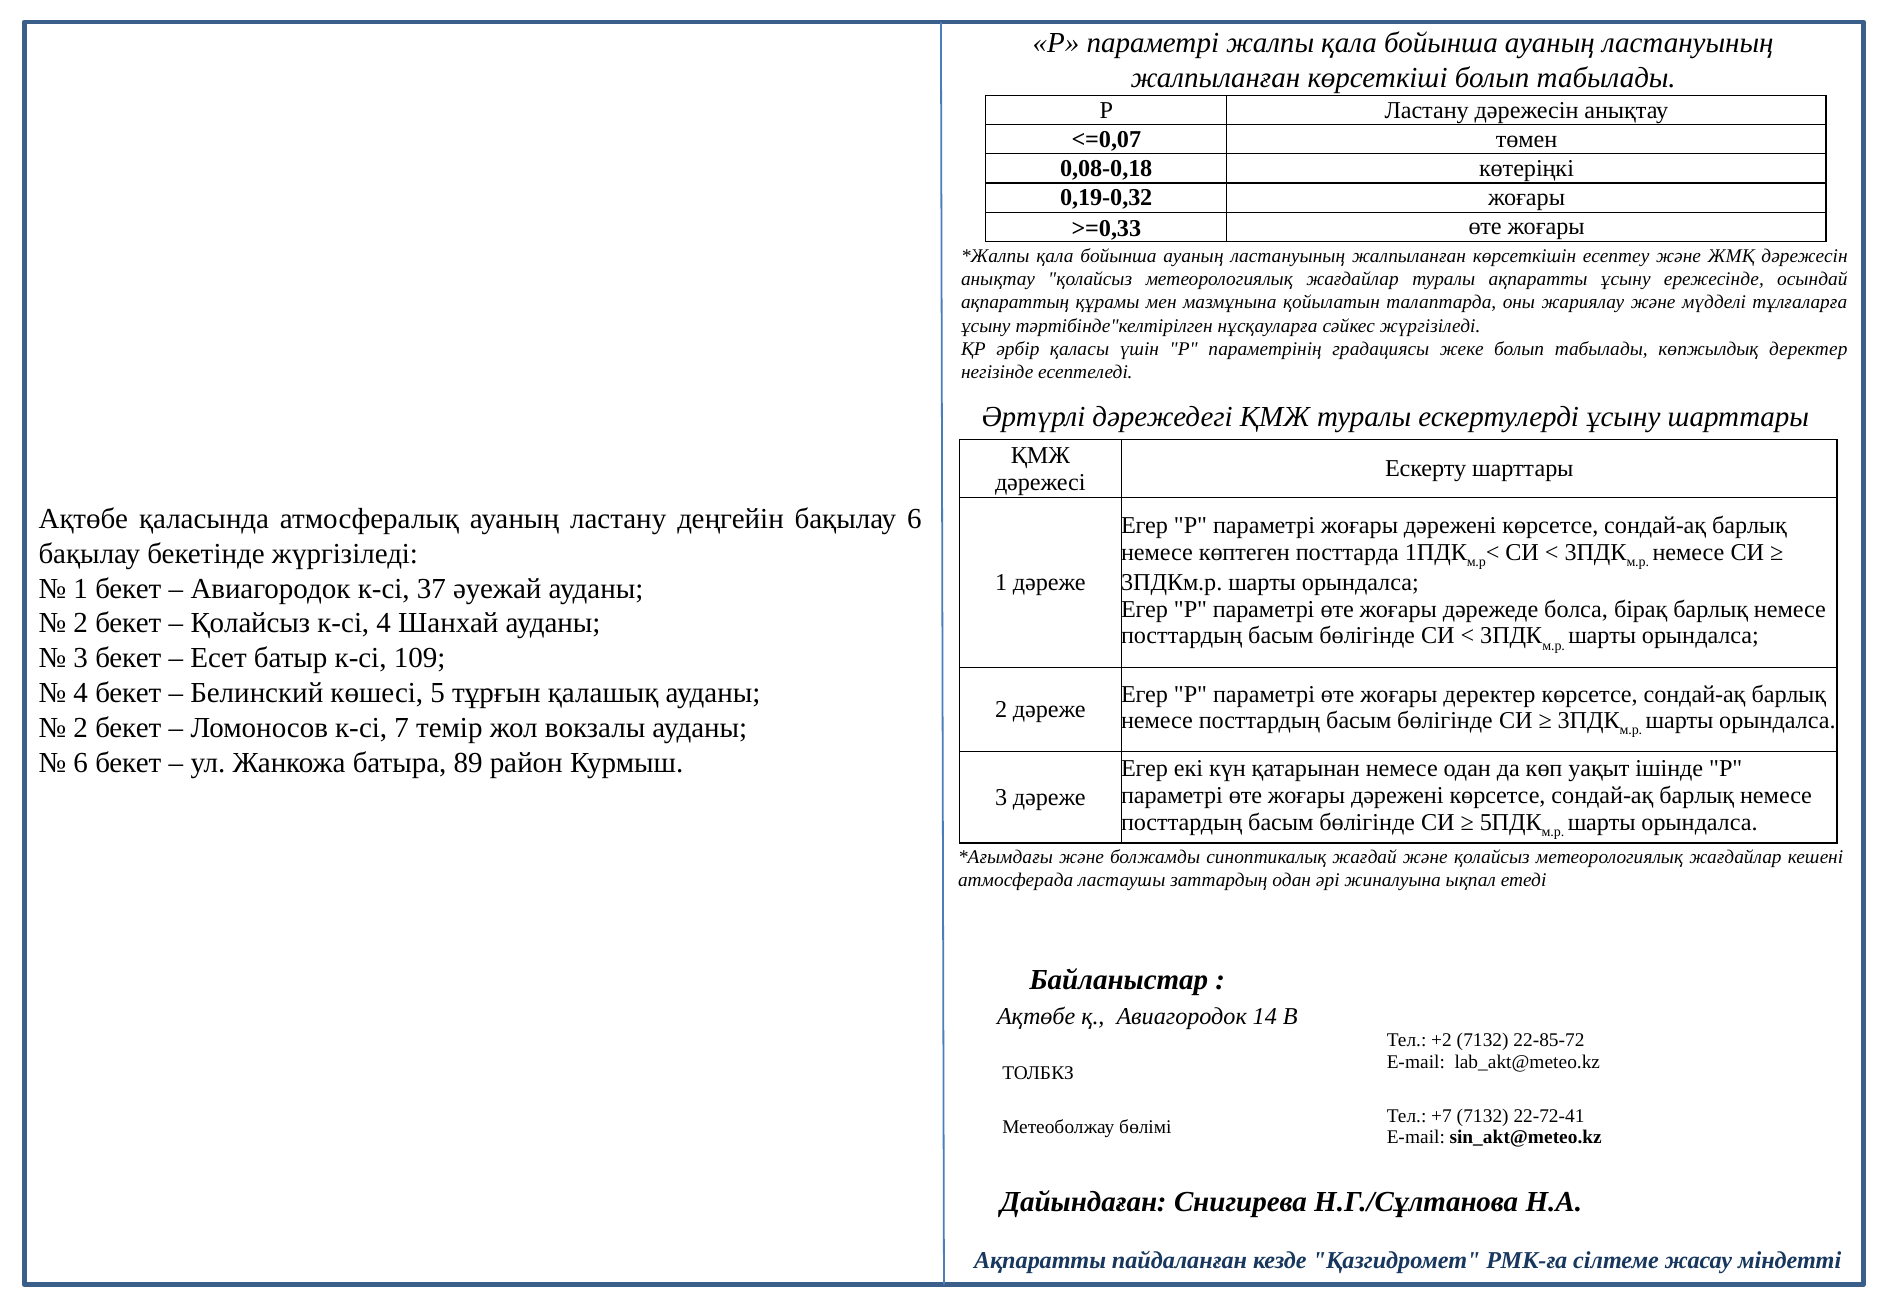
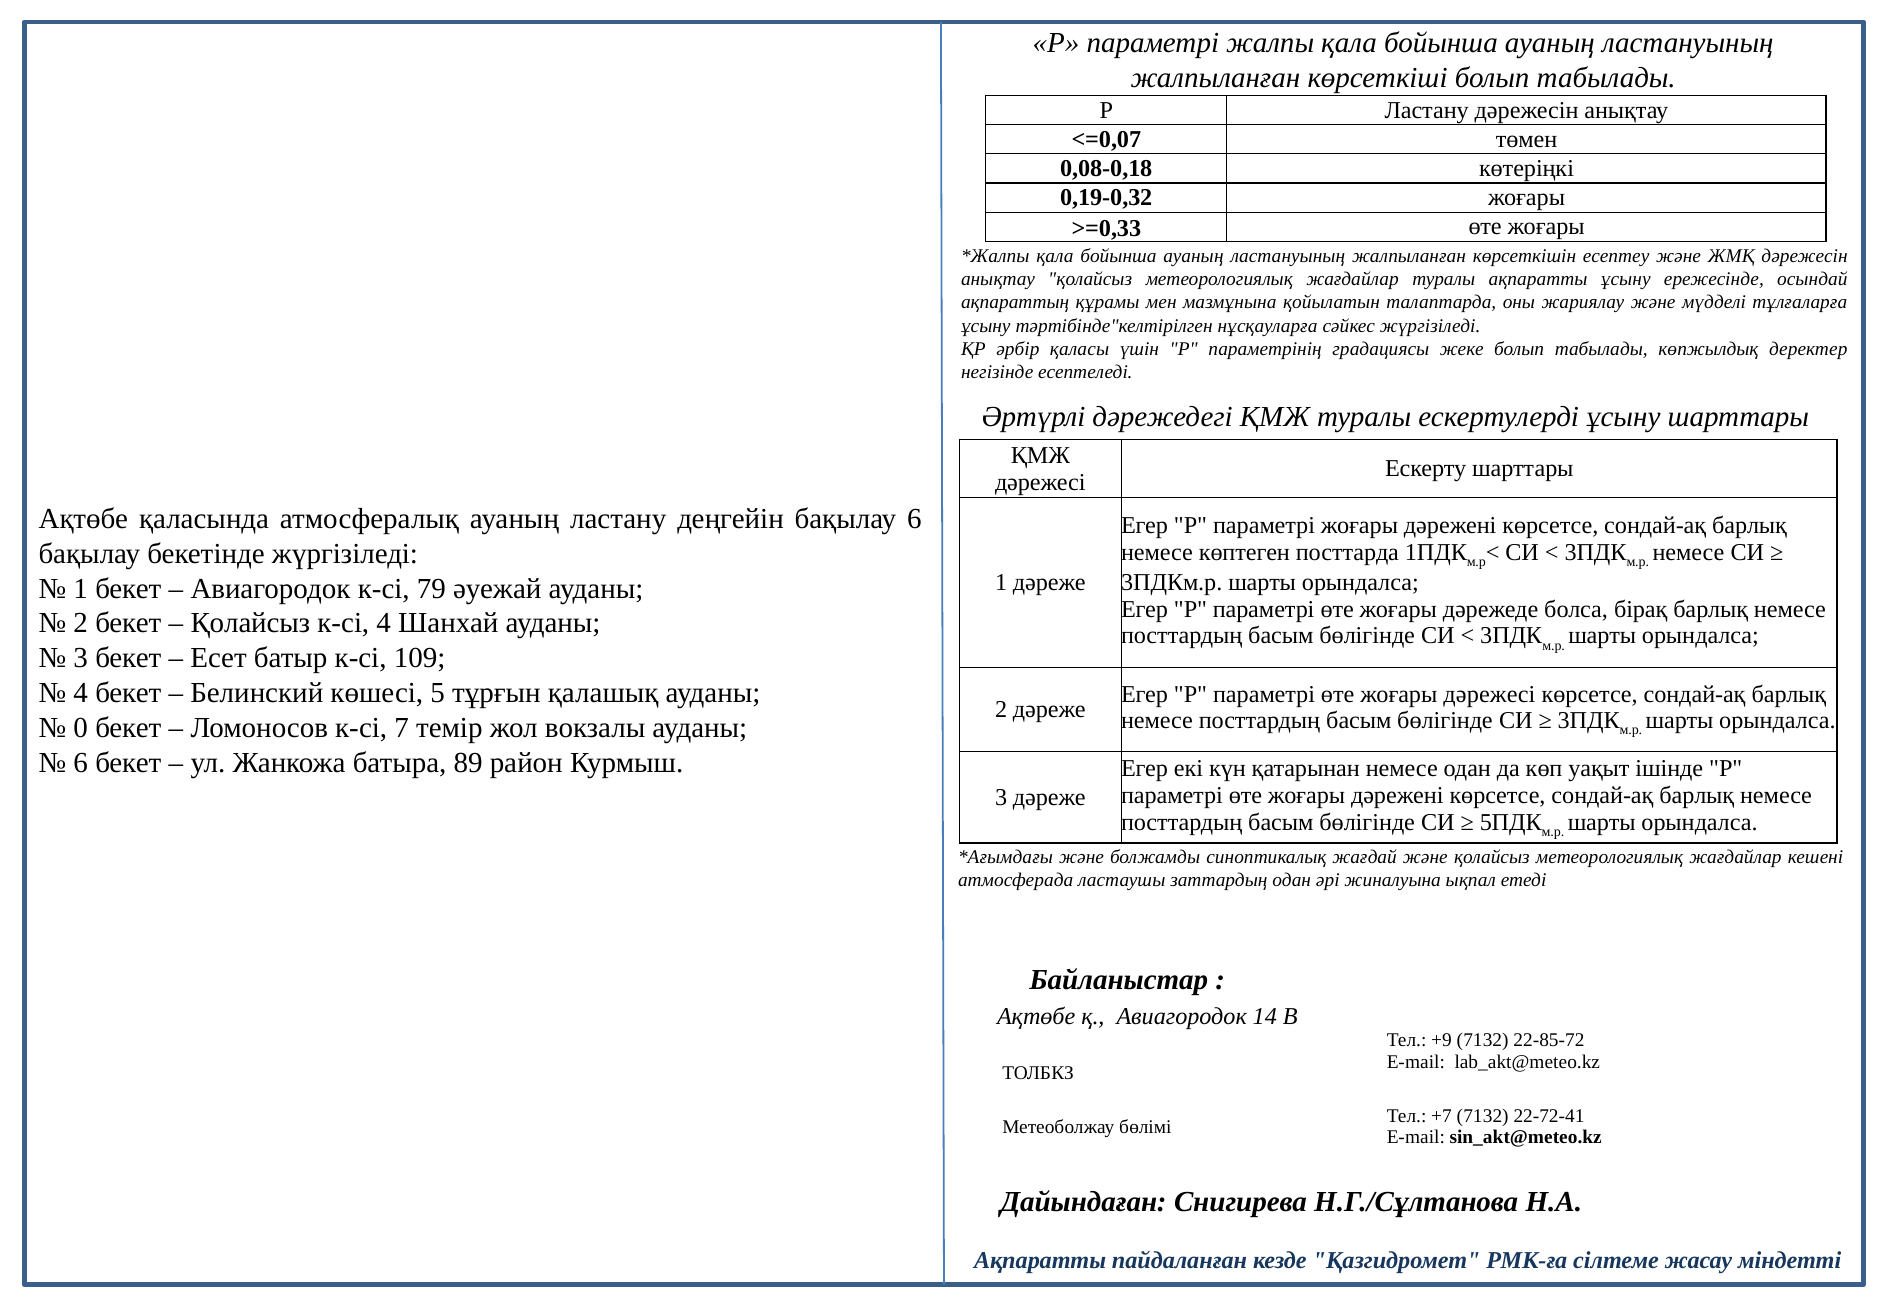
37: 37 -> 79 (431, 589)
жоғары деректер: деректер -> дәрежесі (1489, 694)
2: 2 -> 0 (81, 728)
+2: +2 -> +9 (1442, 1041)
